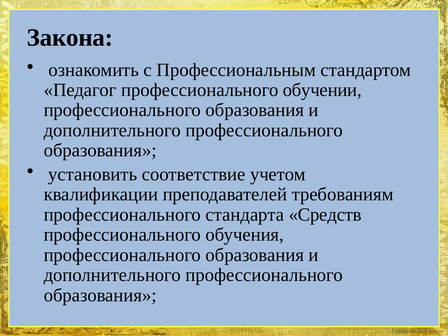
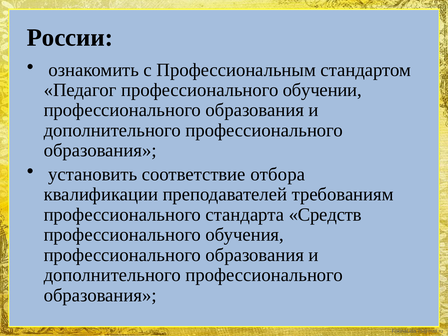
Закона: Закона -> России (70, 38)
учетом: учетом -> отбора (278, 174)
